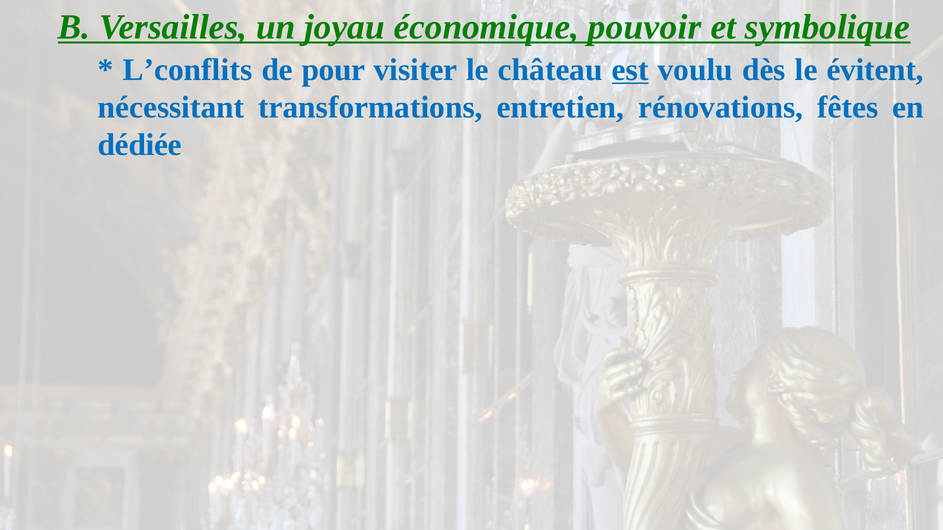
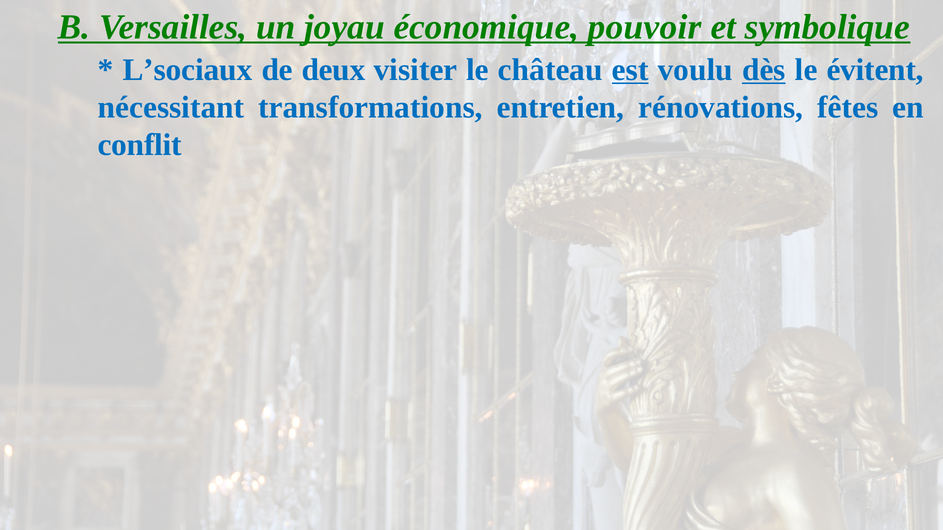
L’conflits: L’conflits -> L’sociaux (188, 70)
pour: pour -> deux (333, 70)
dès underline: none -> present (764, 70)
dédiée: dédiée -> conflit (140, 145)
